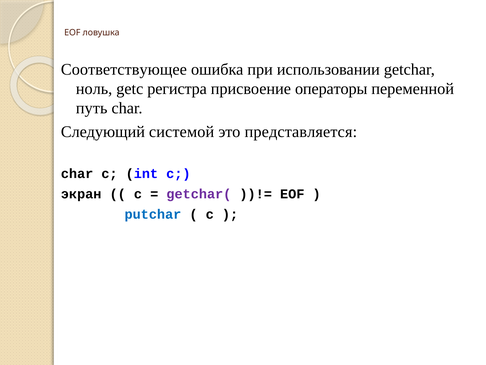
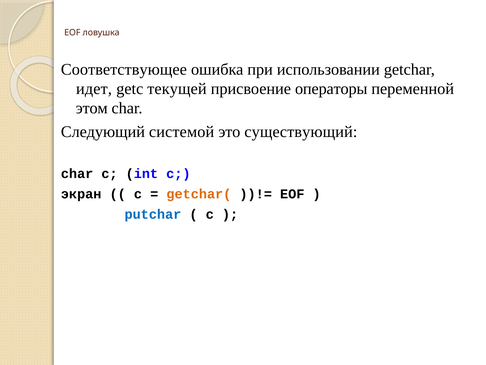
ноль: ноль -> идет (94, 89)
регистра: регистра -> текущей (177, 89)
путь: путь -> этом (92, 108)
представляется: представляется -> существующий (301, 132)
getchar( colour: purple -> orange (199, 194)
